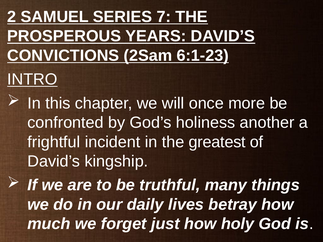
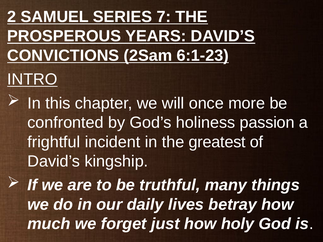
another: another -> passion (267, 123)
